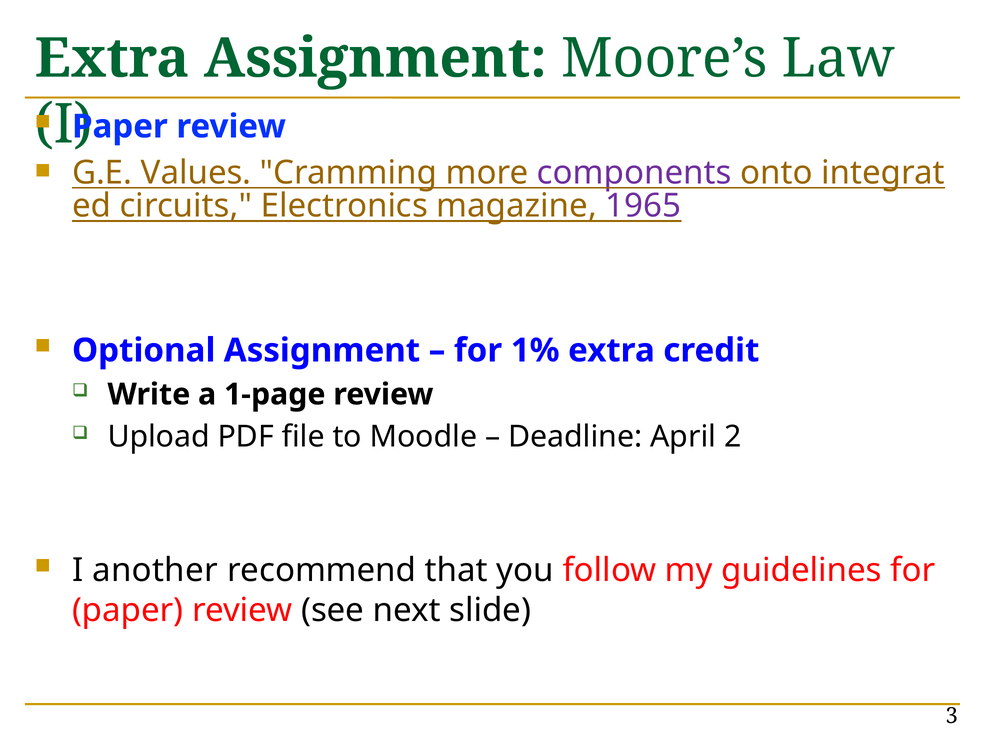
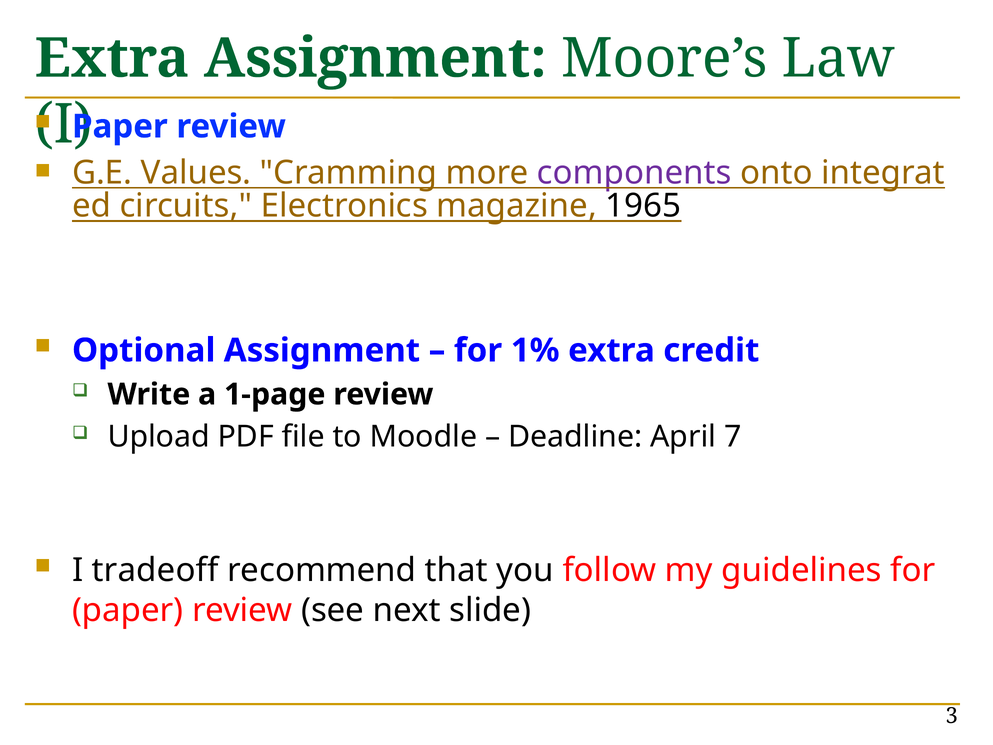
1965 colour: purple -> black (643, 206)
2: 2 -> 7 (733, 437)
another: another -> tradeoff (155, 570)
